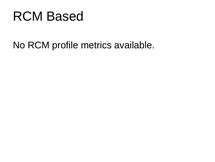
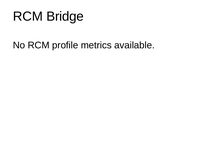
Based: Based -> Bridge (65, 16)
